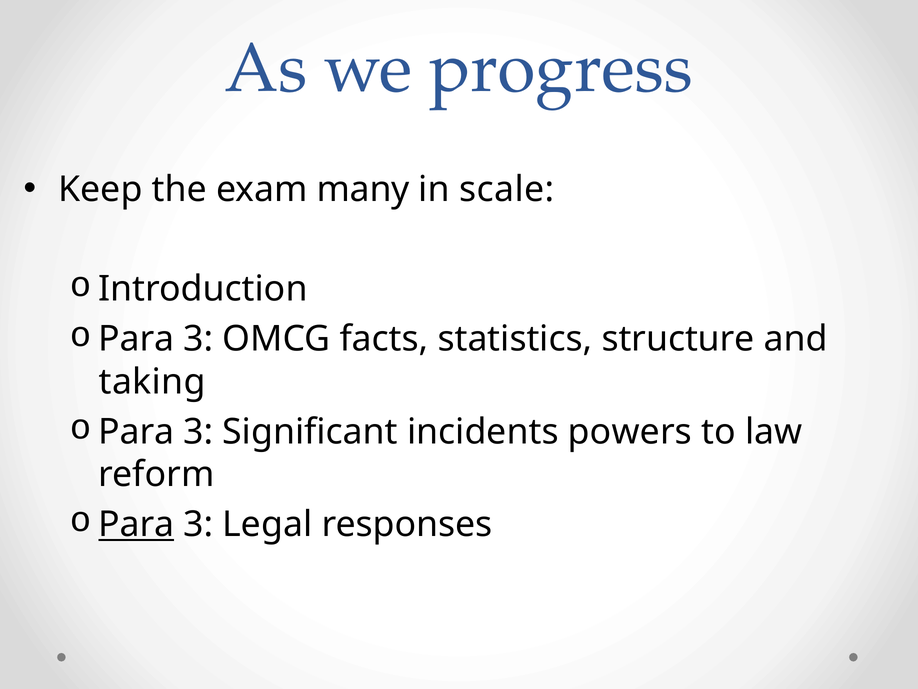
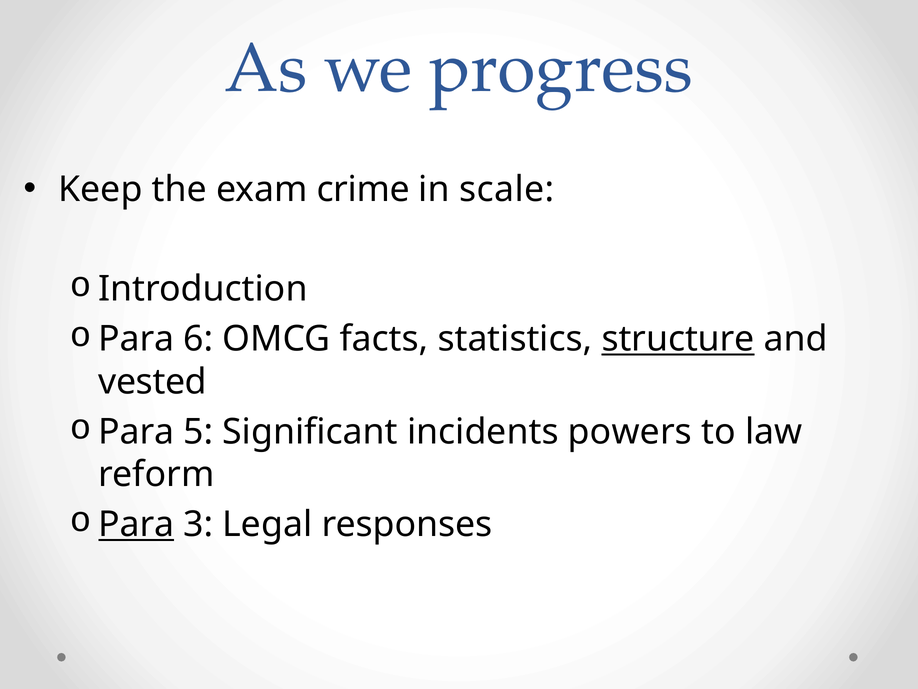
many: many -> crime (363, 189)
3: 3 -> 6 (198, 339)
structure underline: none -> present (678, 339)
taking: taking -> vested (153, 382)
3: 3 -> 5 (198, 431)
